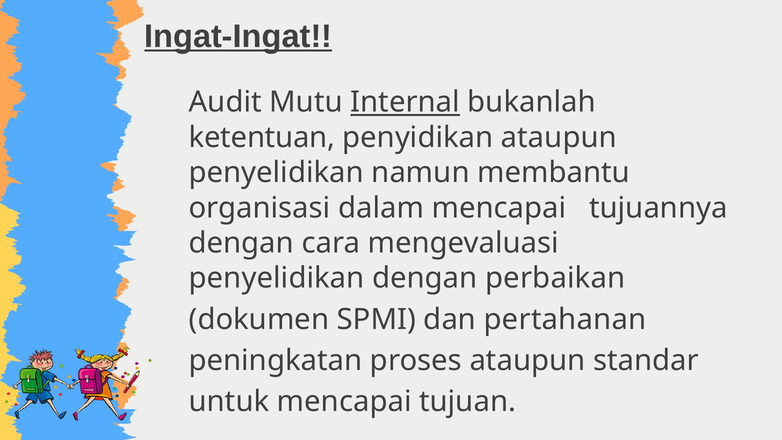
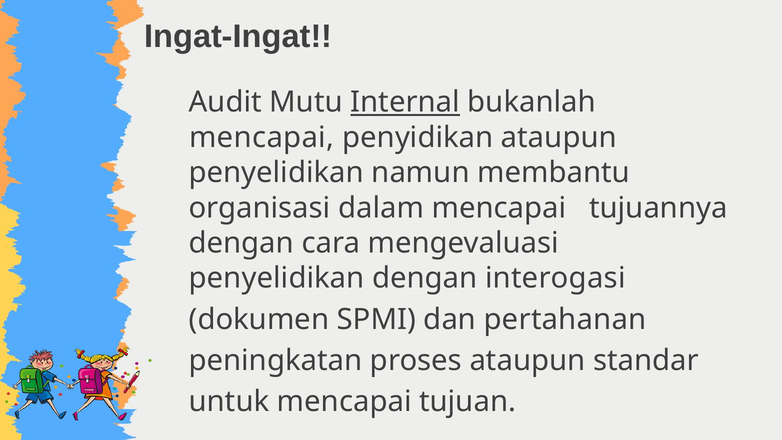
Ingat-Ingat underline: present -> none (238, 37)
ketentuan: ketentuan -> mencapai (262, 137)
perbaikan: perbaikan -> interogasi (555, 278)
